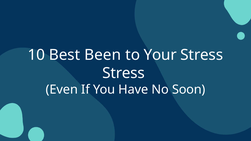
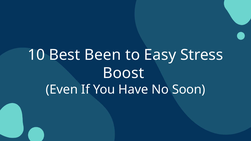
Your: Your -> Easy (160, 55)
Stress: Stress -> Boost (123, 73)
